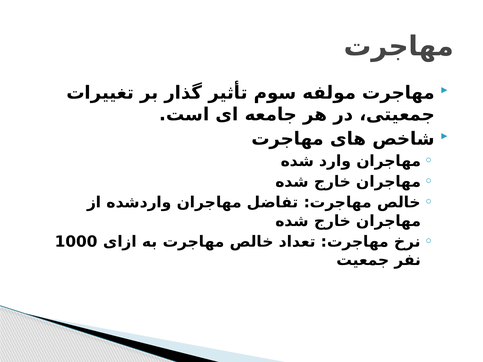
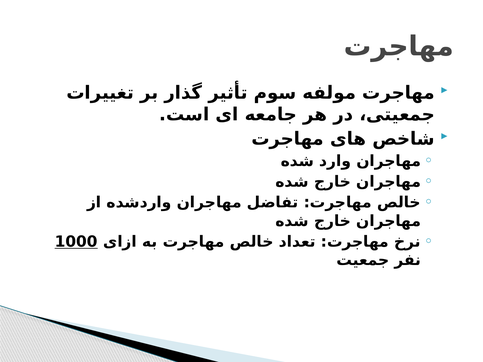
1000 underline: none -> present (76, 242)
